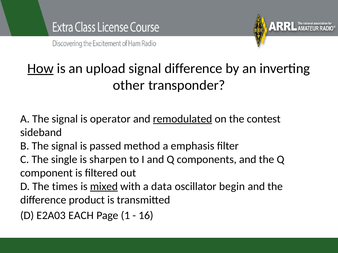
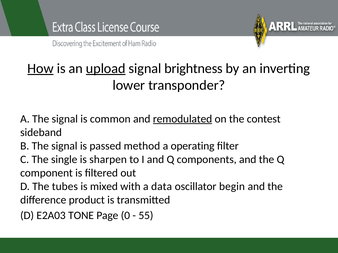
upload underline: none -> present (106, 69)
signal difference: difference -> brightness (194, 69)
other: other -> lower (129, 85)
operator: operator -> common (110, 119)
emphasis: emphasis -> operating (193, 146)
times: times -> tubes (65, 187)
mixed underline: present -> none (104, 187)
EACH: EACH -> TONE (81, 216)
1: 1 -> 0 (125, 216)
16: 16 -> 55 (146, 216)
